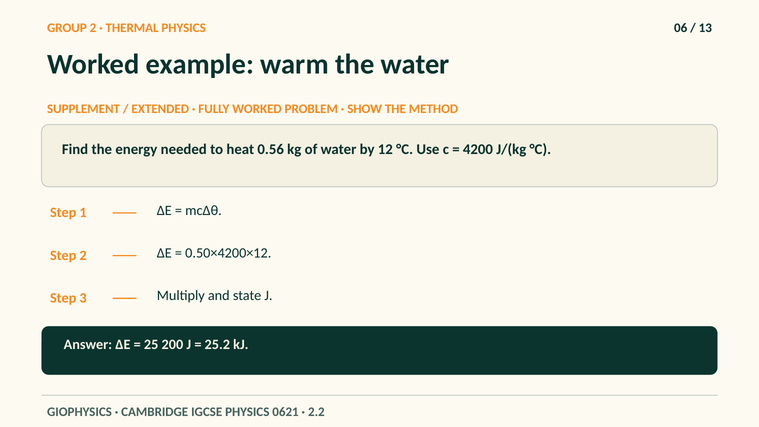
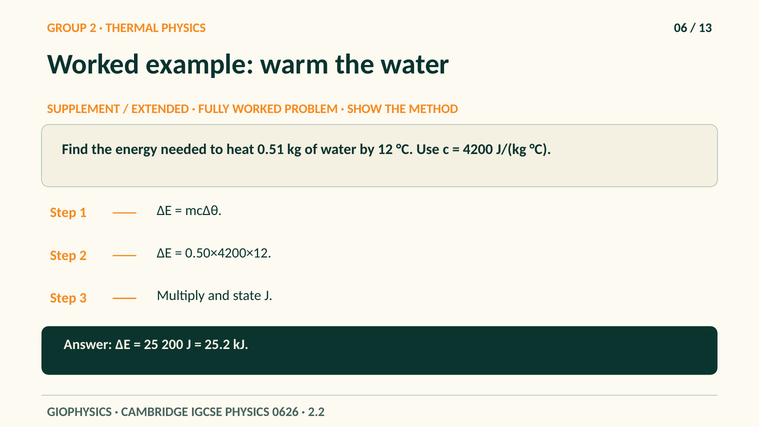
0.56: 0.56 -> 0.51 (271, 149)
0621: 0621 -> 0626 (286, 412)
